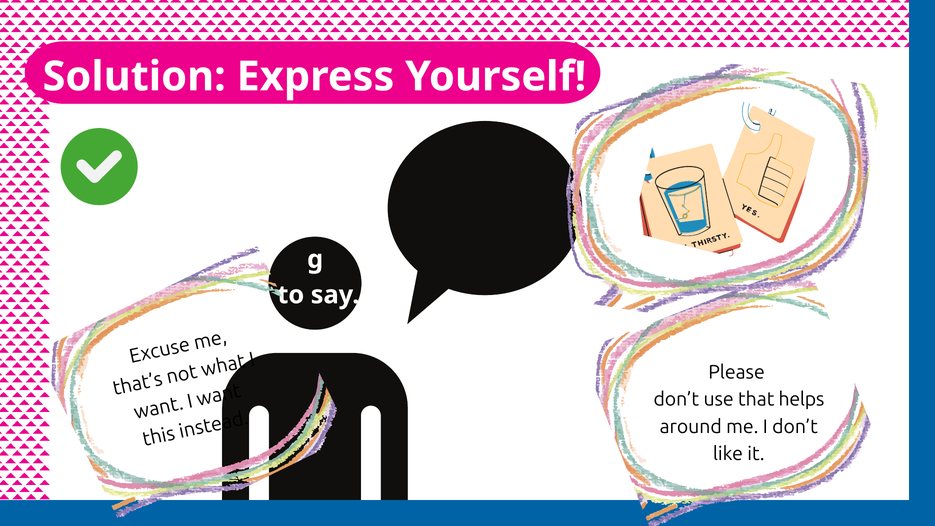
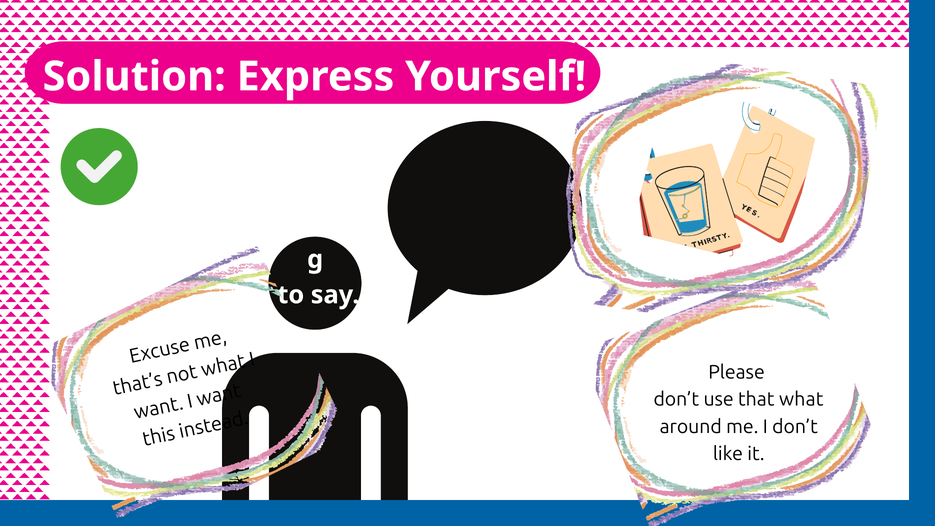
helps: helps -> what (801, 399)
